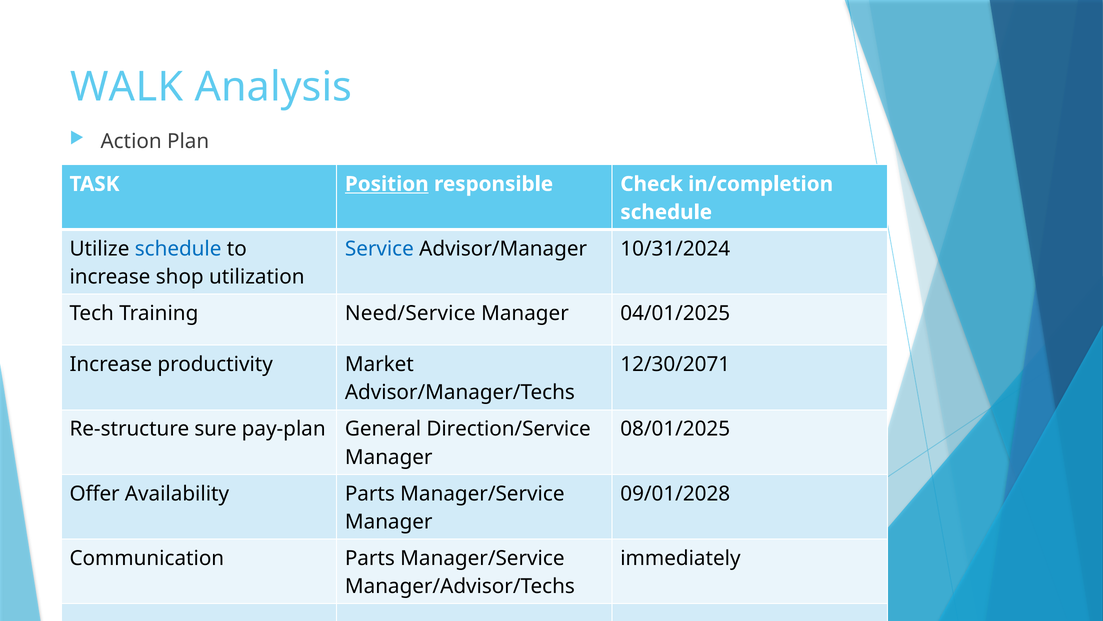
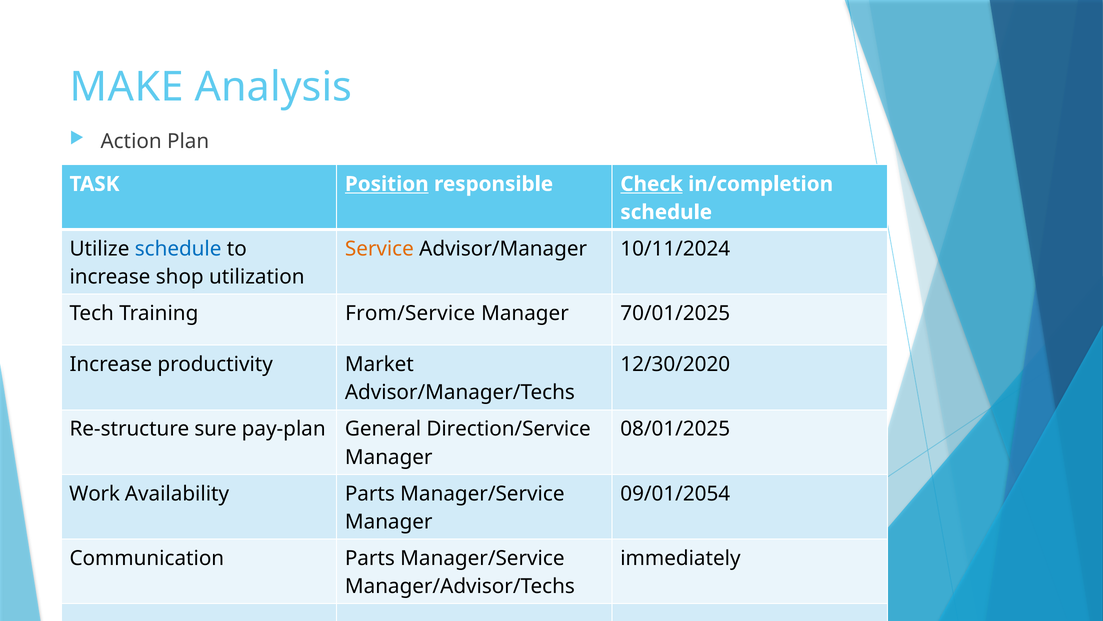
WALK: WALK -> MAKE (127, 87)
Check underline: none -> present (652, 184)
Service colour: blue -> orange (379, 248)
10/31/2024: 10/31/2024 -> 10/11/2024 (675, 248)
Need/Service: Need/Service -> From/Service (410, 313)
04/01/2025: 04/01/2025 -> 70/01/2025 (675, 313)
12/30/2071: 12/30/2071 -> 12/30/2020 (675, 364)
Offer: Offer -> Work (95, 493)
09/01/2028: 09/01/2028 -> 09/01/2054 (675, 493)
